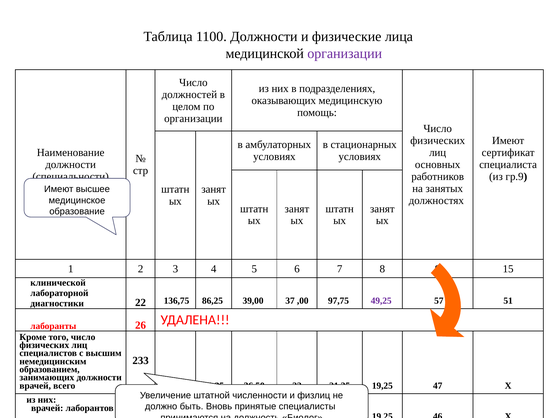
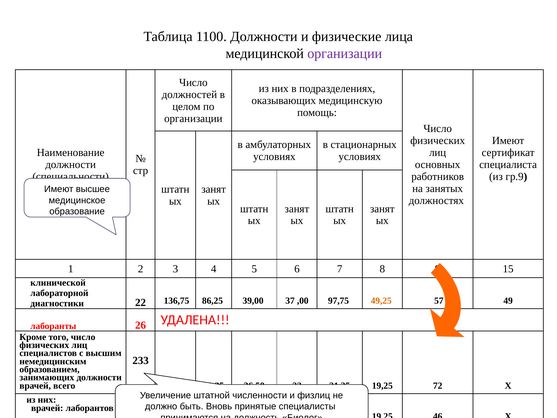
49,25 colour: purple -> orange (381, 300)
51: 51 -> 49 (508, 300)
47: 47 -> 72 (438, 386)
